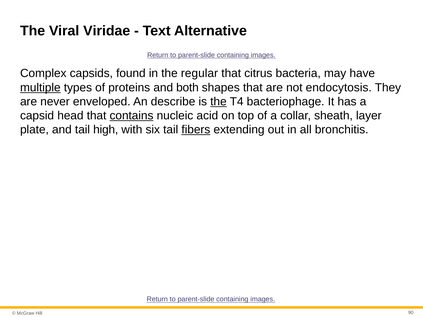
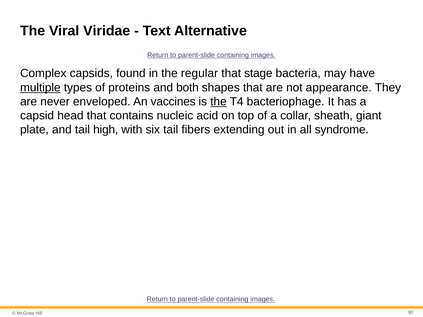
citrus: citrus -> stage (258, 73)
endocytosis: endocytosis -> appearance (339, 88)
describe: describe -> vaccines (173, 102)
contains underline: present -> none (132, 116)
layer: layer -> giant (369, 116)
fibers underline: present -> none (196, 130)
bronchitis: bronchitis -> syndrome (342, 130)
